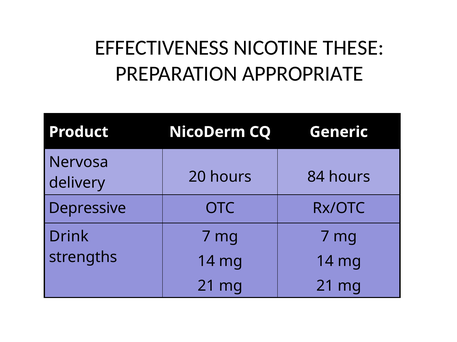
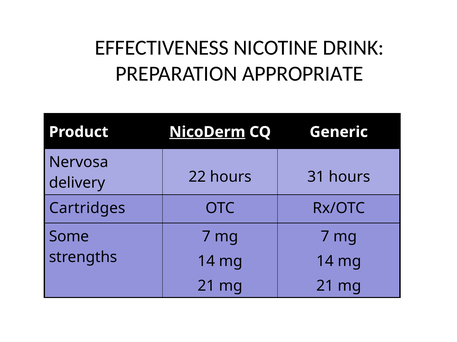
THESE: THESE -> DRINK (353, 48)
NicoDerm underline: none -> present (207, 132)
20: 20 -> 22 (197, 177)
84: 84 -> 31 (316, 177)
Depressive: Depressive -> Cartridges (87, 209)
Drink: Drink -> Some (69, 237)
